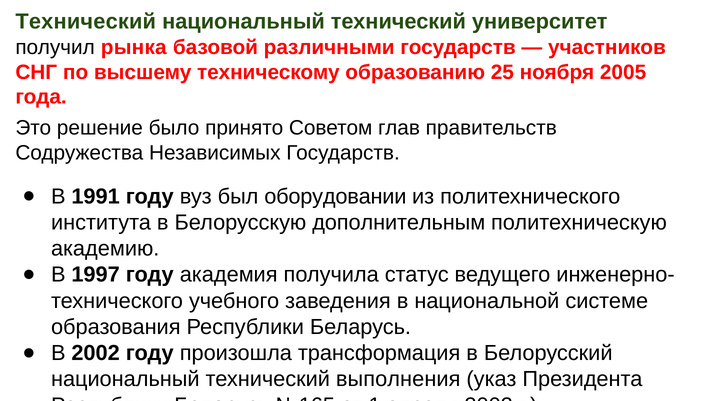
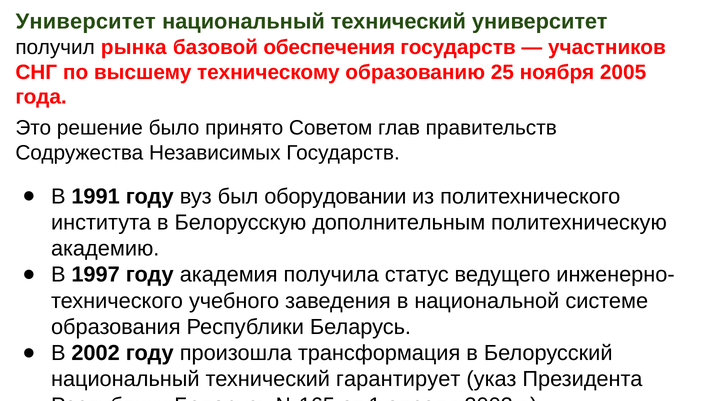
Технический: Технический -> Университет (86, 22)
различными: различными -> обеспечения (329, 47)
выполнения: выполнения -> гарантирует (398, 379)
